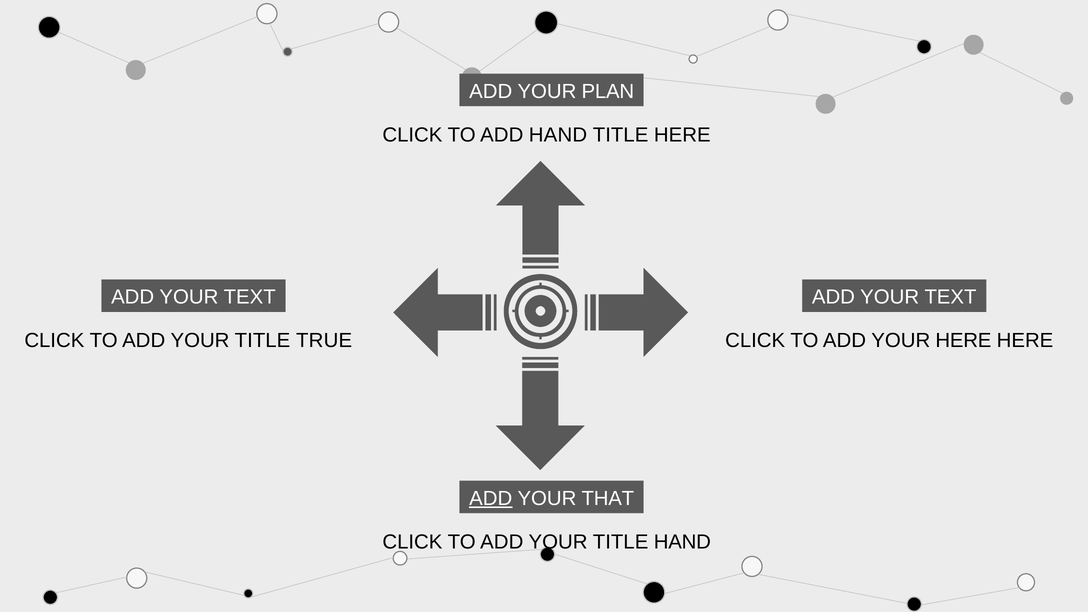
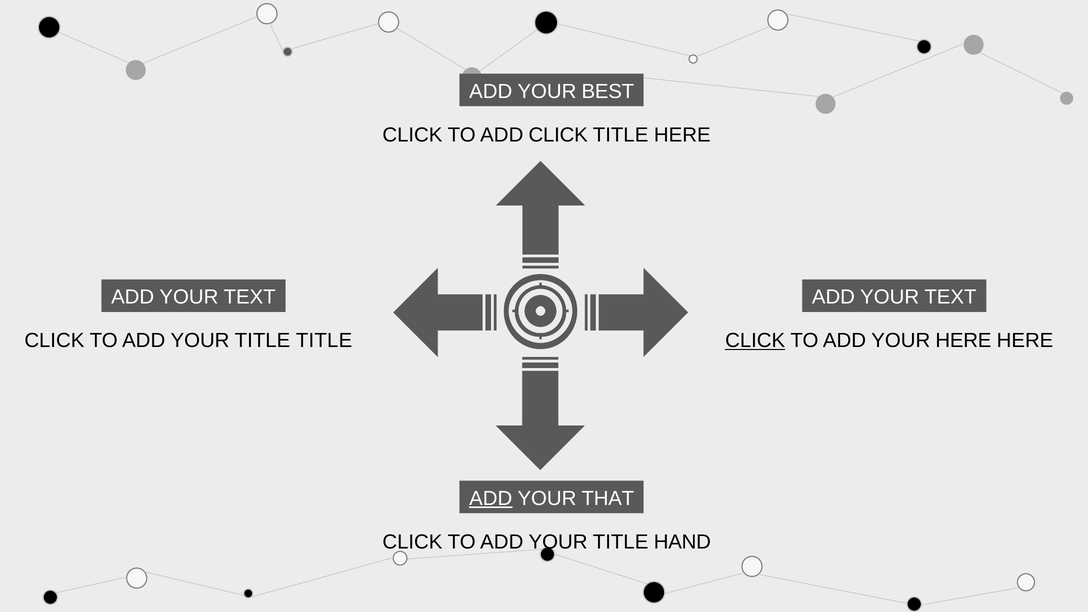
PLAN: PLAN -> BEST (608, 91)
ADD HAND: HAND -> CLICK (558, 135)
TITLE TRUE: TRUE -> TITLE (324, 341)
CLICK underline: none -> present (755, 341)
